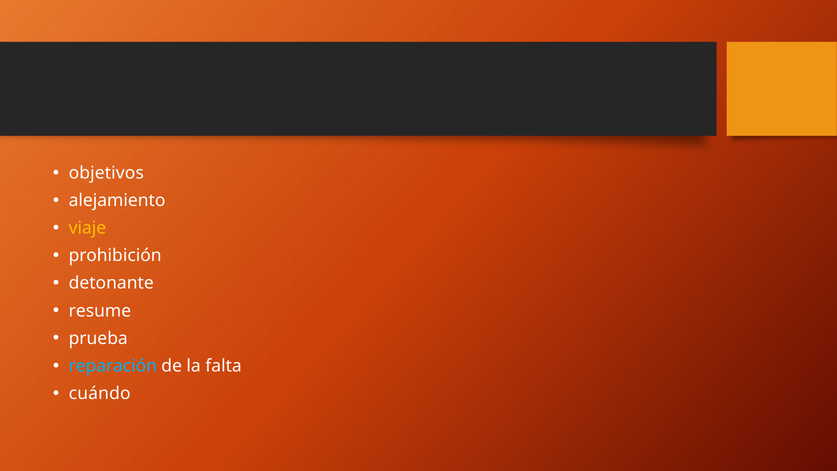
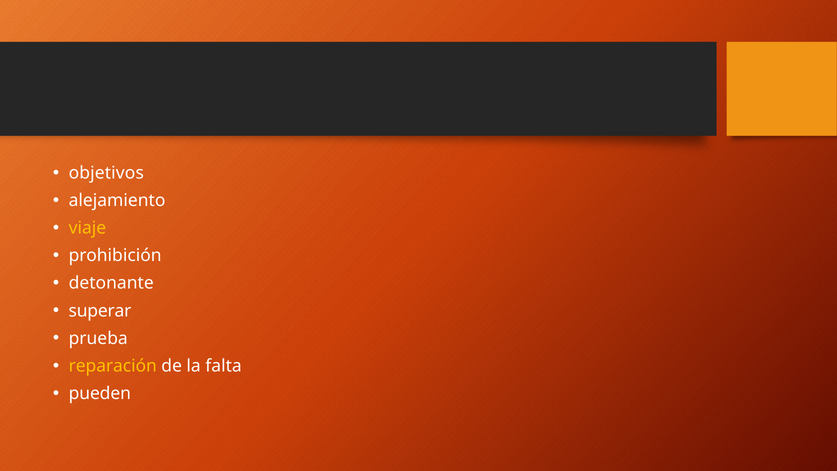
resume: resume -> superar (100, 311)
reparación colour: light blue -> yellow (113, 366)
cuándo: cuándo -> pueden (100, 393)
